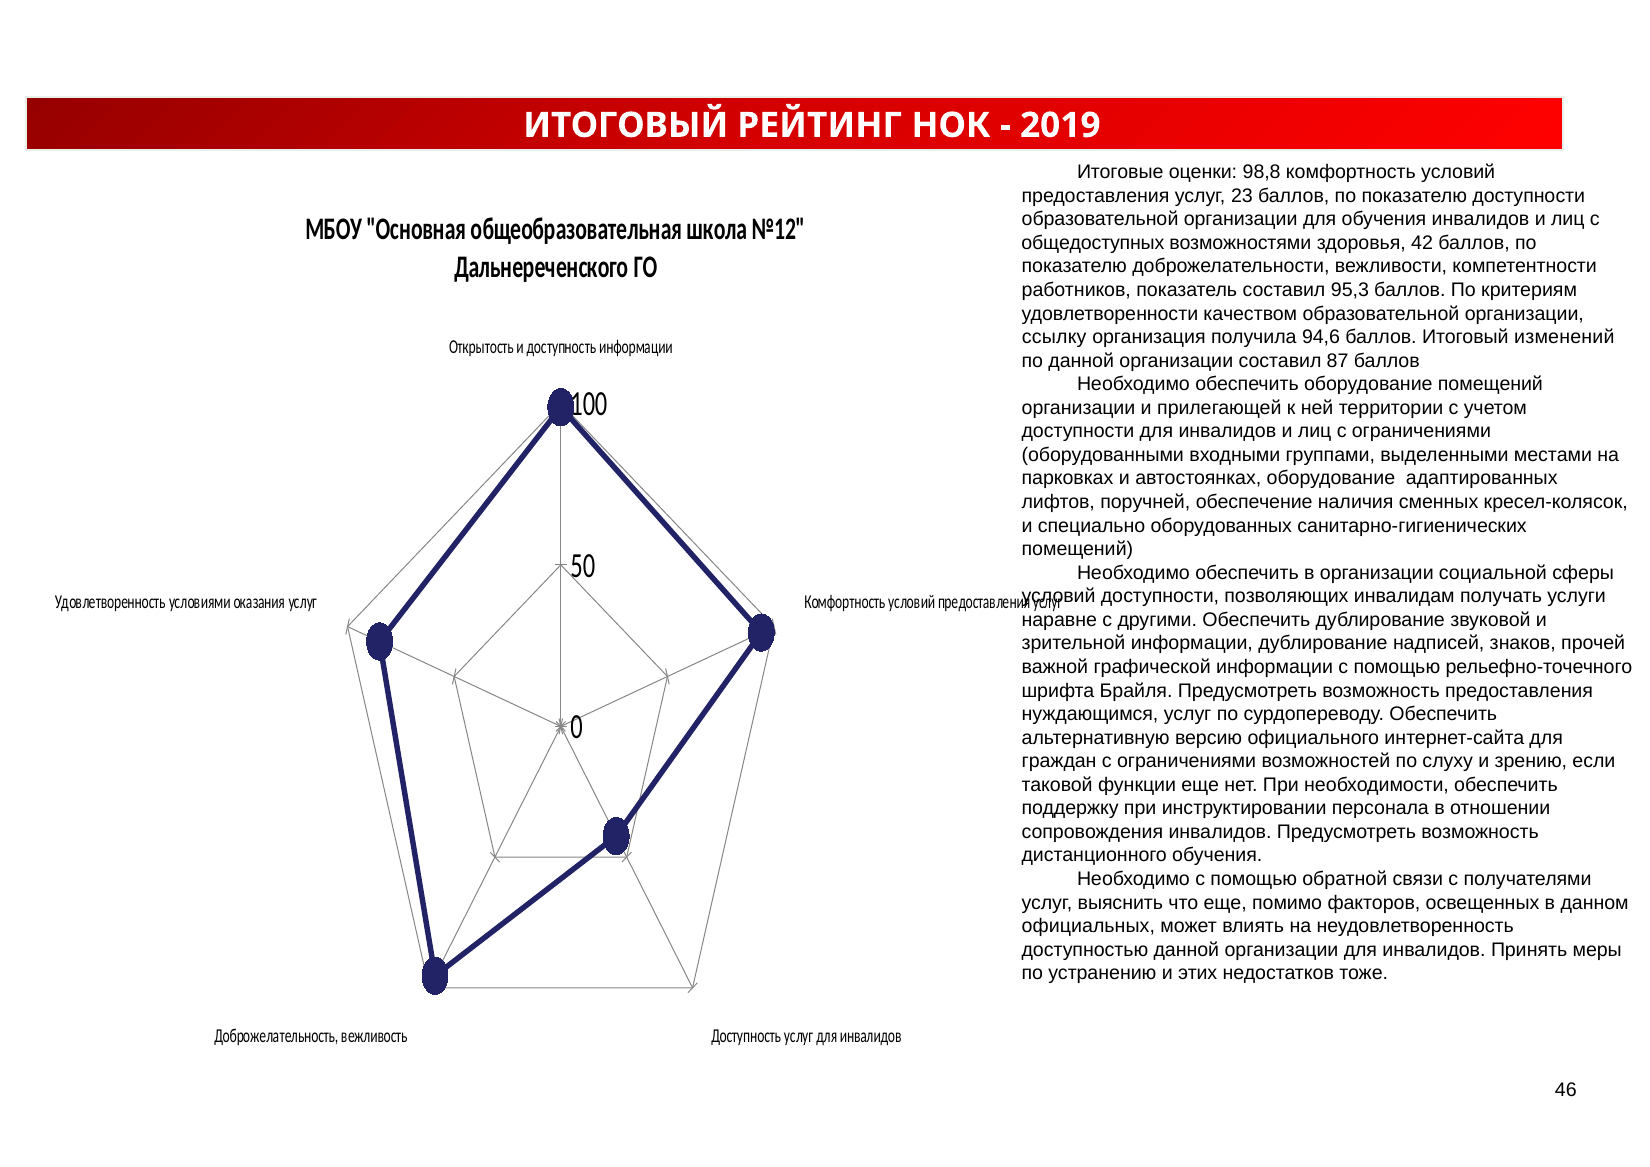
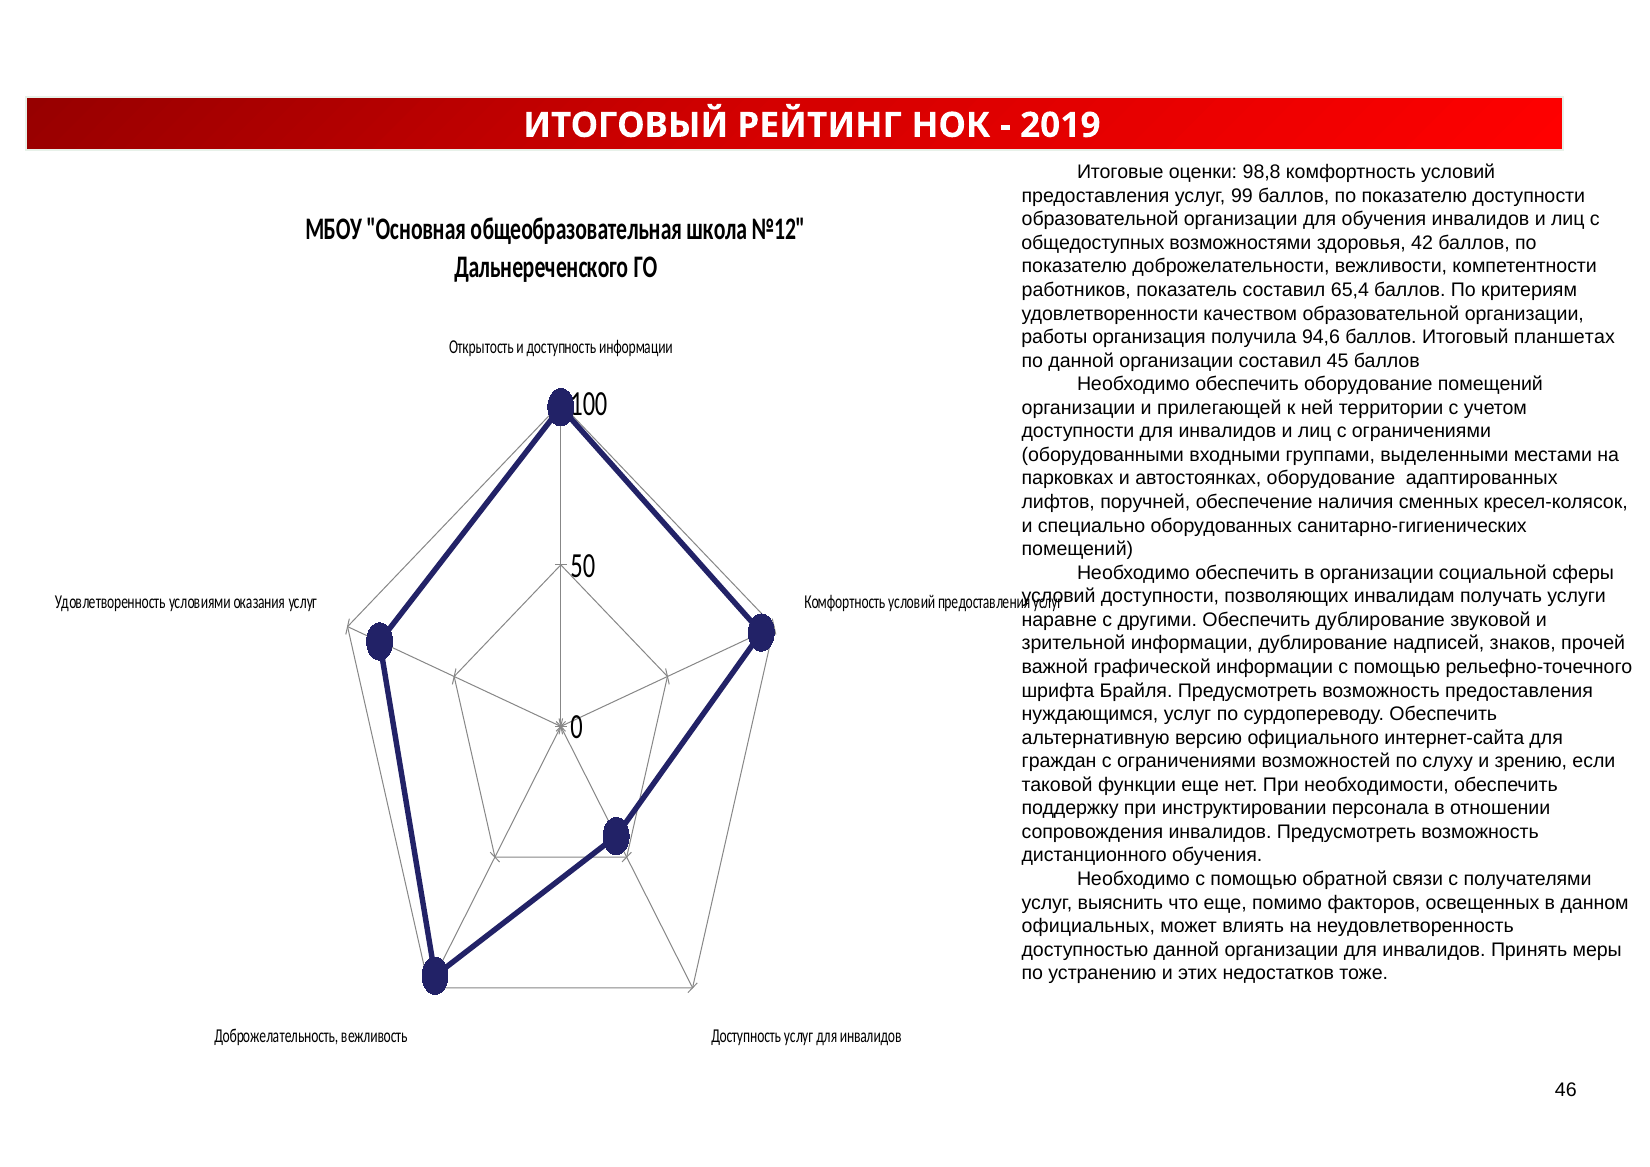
23: 23 -> 99 (1242, 196)
95,3: 95,3 -> 65,4 (1350, 290)
ссылку: ссылку -> работы (1054, 337)
изменений: изменений -> планшетах (1564, 337)
87: 87 -> 45 (1338, 361)
